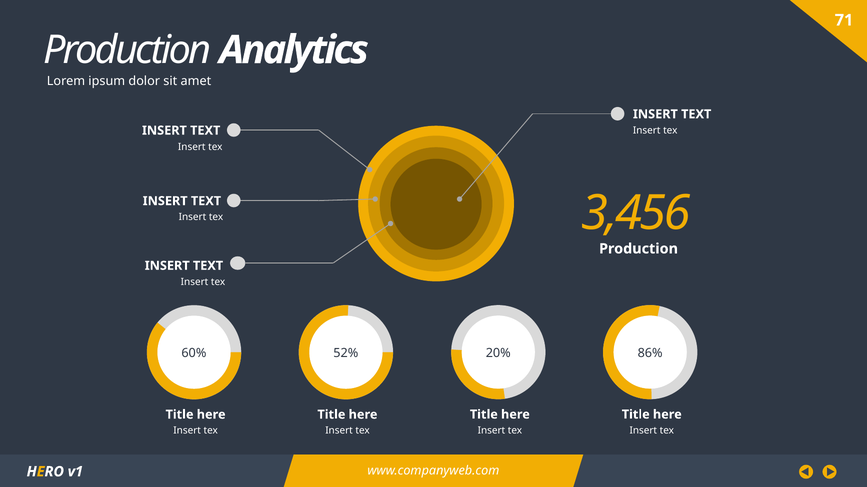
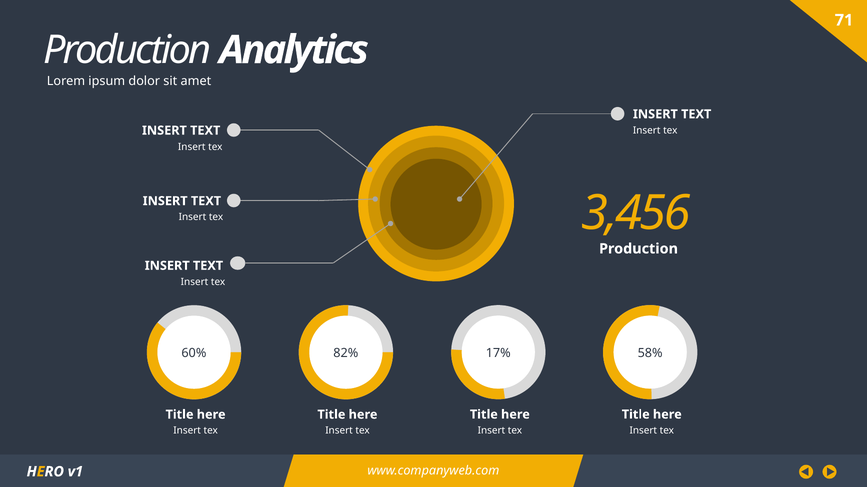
20%: 20% -> 17% (498, 353)
86%: 86% -> 58% (650, 353)
52%: 52% -> 82% (346, 354)
